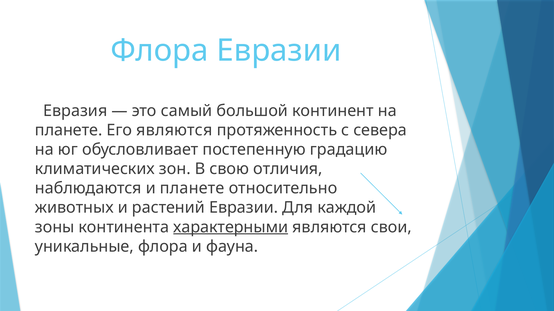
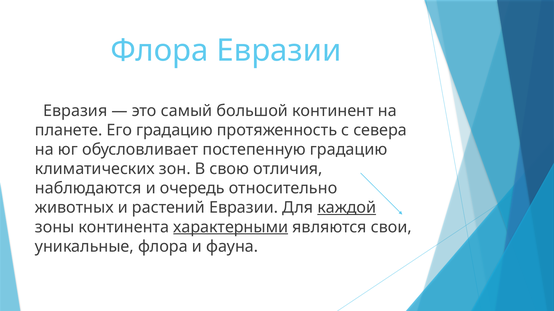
Его являются: являются -> градацию (174, 130)
и планете: планете -> очередь (192, 189)
каждой underline: none -> present (347, 208)
